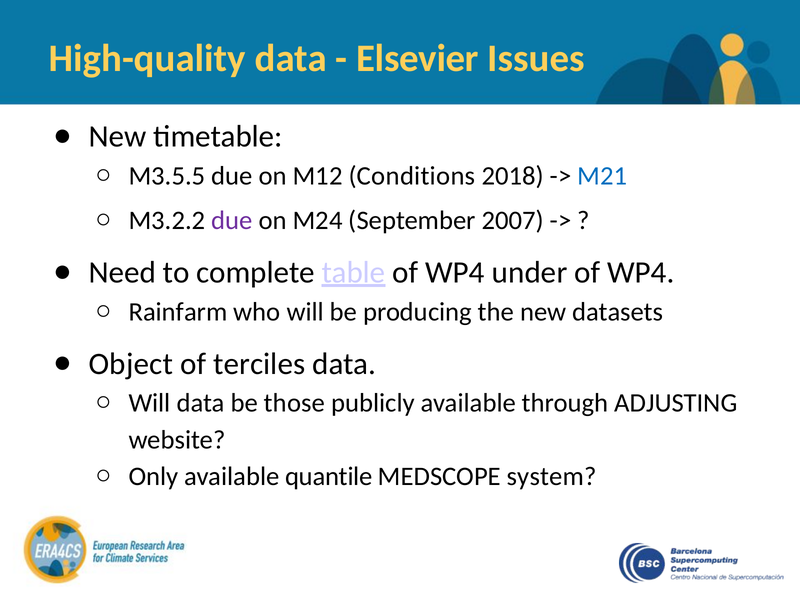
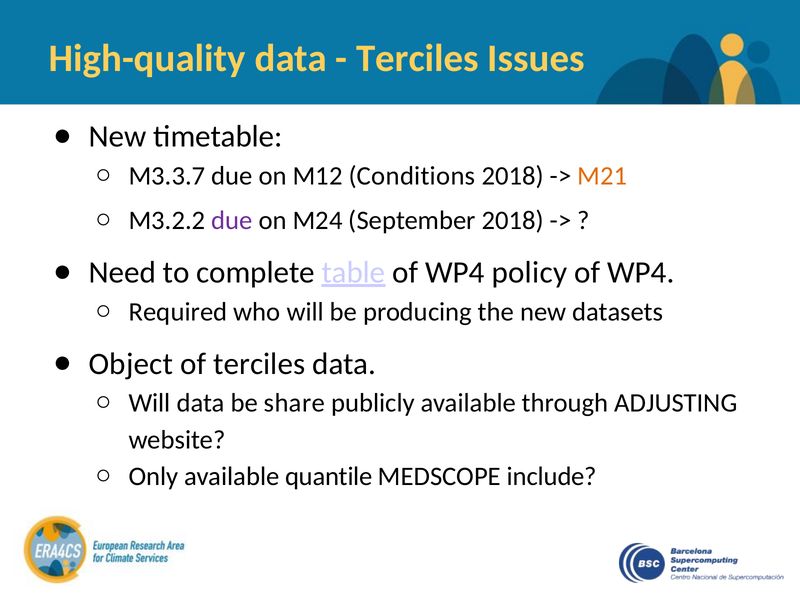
Elsevier: Elsevier -> Terciles (417, 58)
M3.5.5: M3.5.5 -> M3.3.7 (167, 176)
M21 colour: blue -> orange (602, 176)
September 2007: 2007 -> 2018 (513, 220)
under: under -> policy (529, 272)
Rainfarm: Rainfarm -> Required (178, 312)
those: those -> share (294, 403)
system: system -> include (552, 476)
